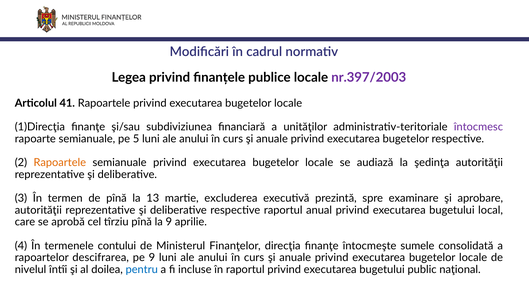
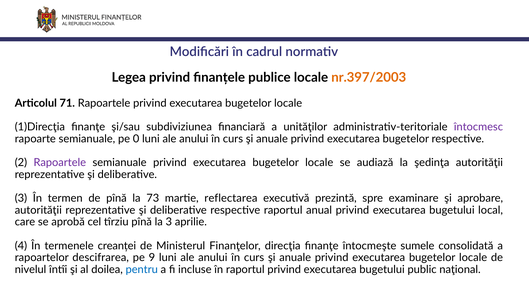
nr.397/2003 colour: purple -> orange (369, 78)
41: 41 -> 71 (67, 103)
5: 5 -> 0 (136, 139)
Rapoartele colour: orange -> purple (60, 163)
13: 13 -> 73 (153, 199)
excluderea: excluderea -> reflectarea (231, 199)
la 9: 9 -> 3 (169, 222)
contului: contului -> creanței (117, 246)
